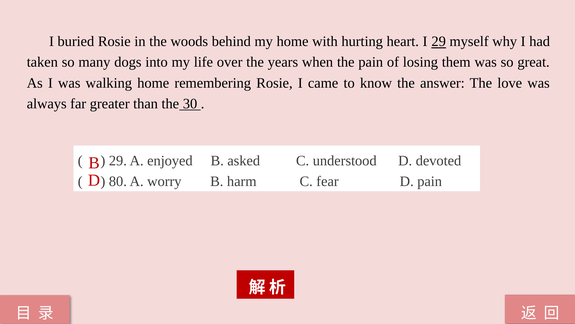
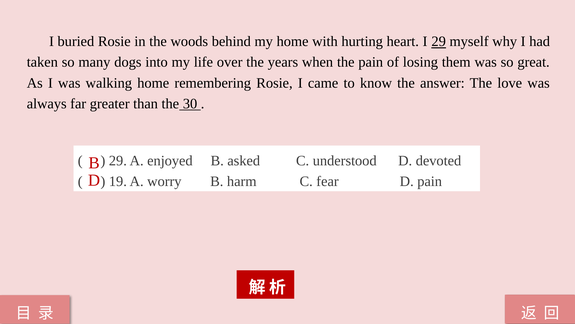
80: 80 -> 19 (118, 181)
